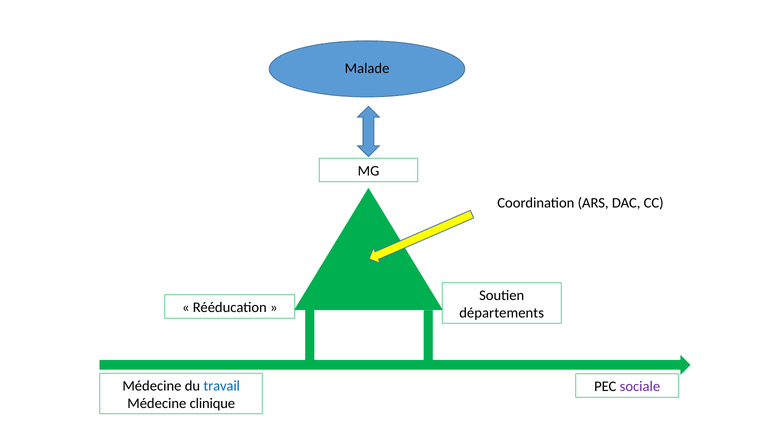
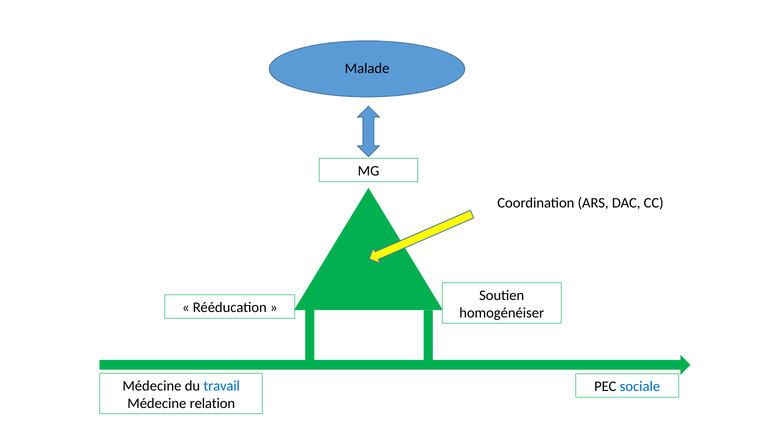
départements: départements -> homogénéiser (502, 313)
sociale colour: purple -> blue (640, 387)
clinique: clinique -> relation (212, 404)
